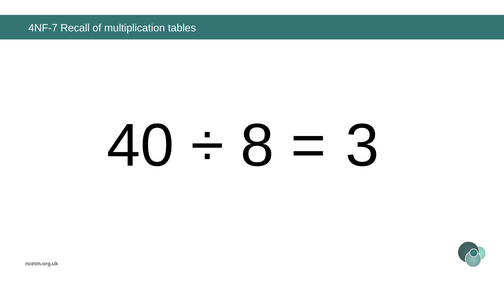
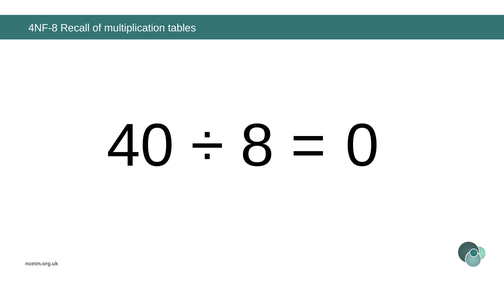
4NF-7: 4NF-7 -> 4NF-8 (43, 28)
3: 3 -> 0 (362, 146)
